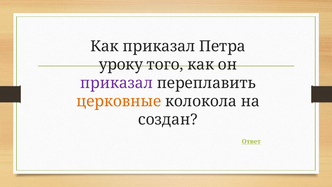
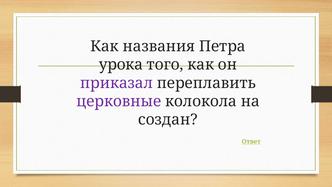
Как приказал: приказал -> названия (159, 46)
уроку: уроку -> урока (121, 65)
церковные colour: orange -> purple (119, 101)
